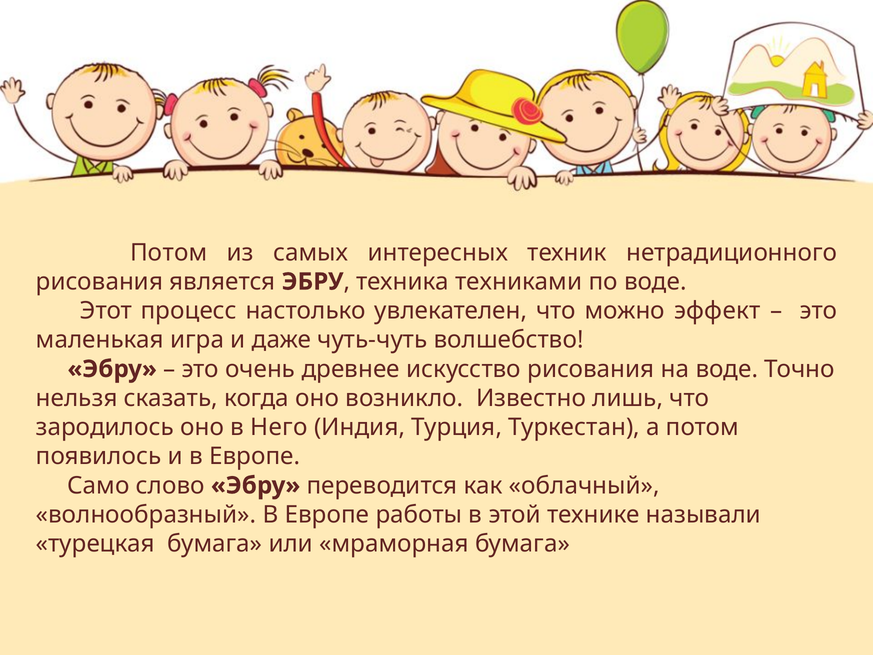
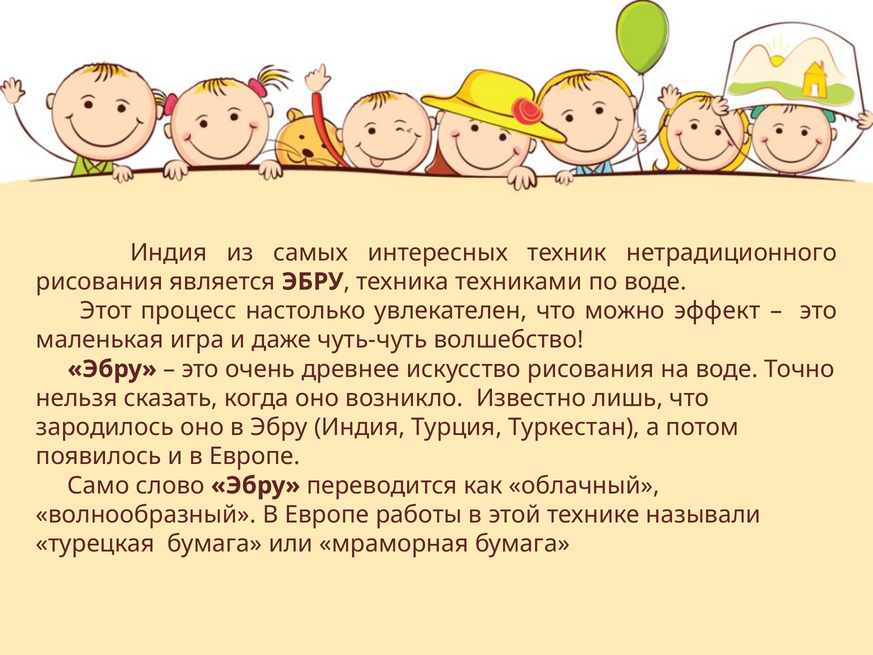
Потом: Потом -> Индия (169, 252)
в Него: Него -> Эбру (279, 427)
